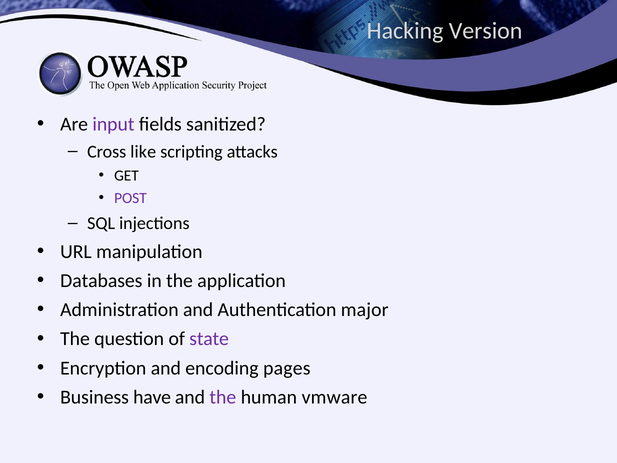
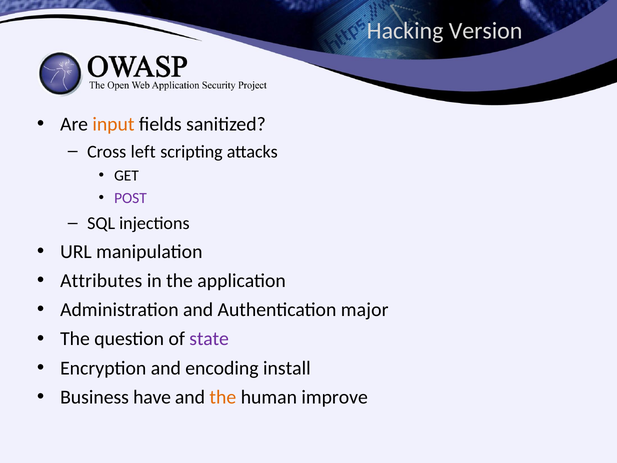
input colour: purple -> orange (113, 124)
like: like -> left (143, 152)
Databases: Databases -> Attributes (101, 281)
pages: pages -> install (287, 368)
the colour: purple -> orange (223, 397)
vmware: vmware -> improve (335, 397)
